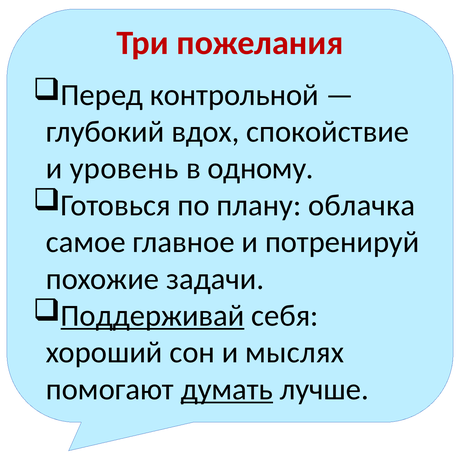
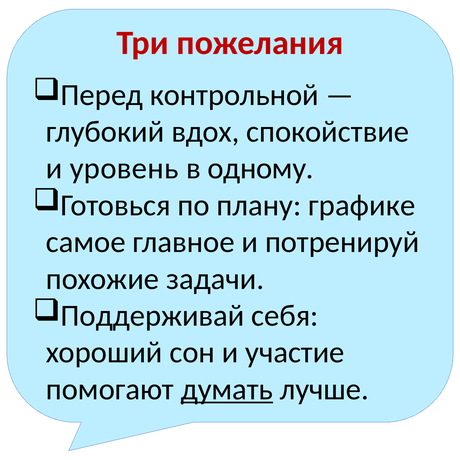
облачка: облачка -> графике (362, 205)
Поддерживай underline: present -> none (153, 316)
мыслях: мыслях -> участие (295, 353)
